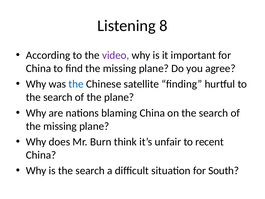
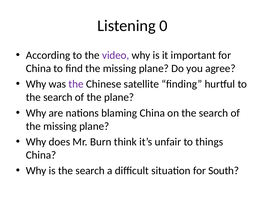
8: 8 -> 0 (163, 26)
the colour: blue -> purple (76, 84)
recent: recent -> things (209, 142)
